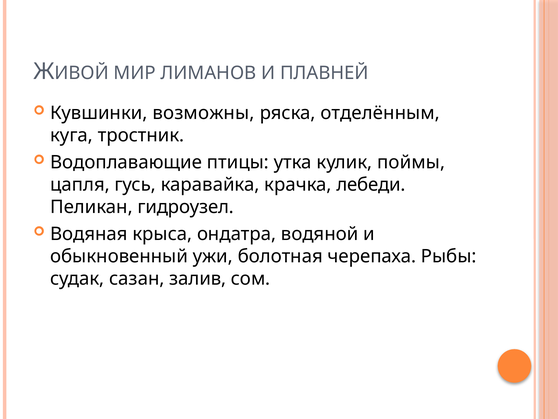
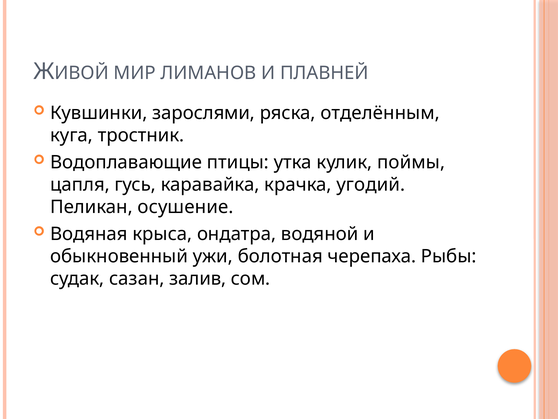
возможны: возможны -> зарослями (204, 113)
лебеди: лебеди -> угодий (371, 184)
гидроузел: гидроузел -> осушение (186, 207)
